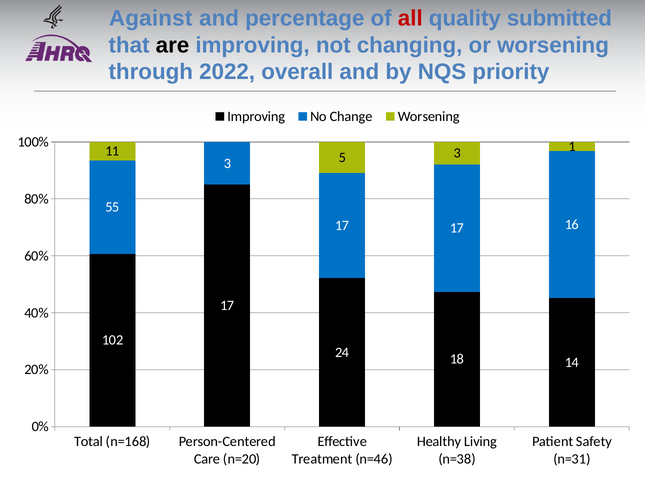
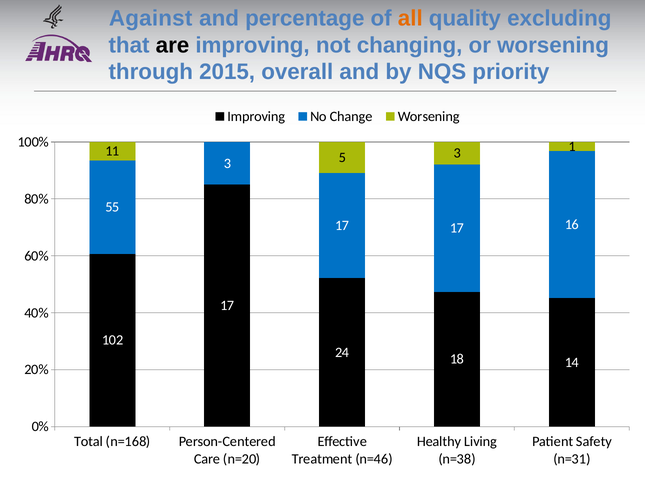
all colour: red -> orange (410, 18)
submitted: submitted -> excluding (559, 18)
2022: 2022 -> 2015 (227, 72)
